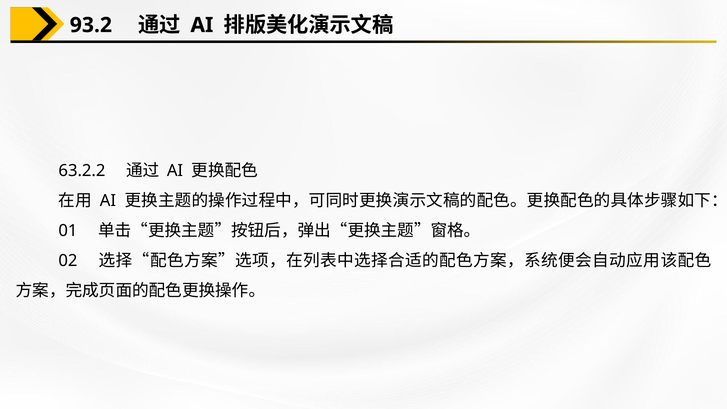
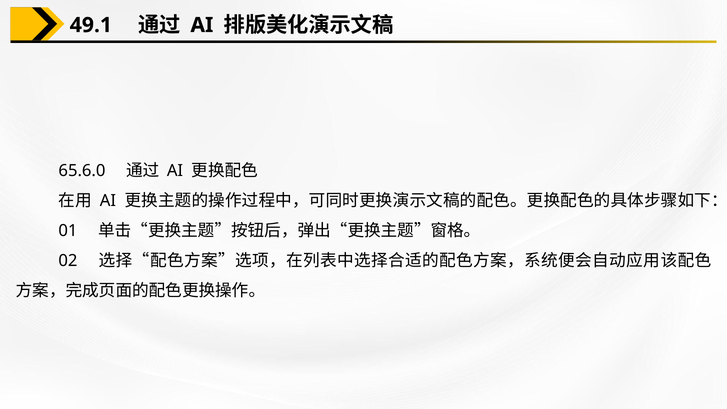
93.2: 93.2 -> 49.1 (91, 25)
63.2.2: 63.2.2 -> 65.6.0 (82, 171)
